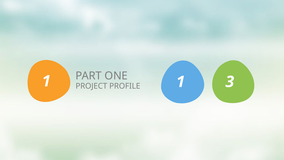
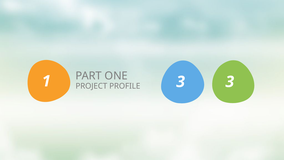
1 1: 1 -> 3 (181, 82)
